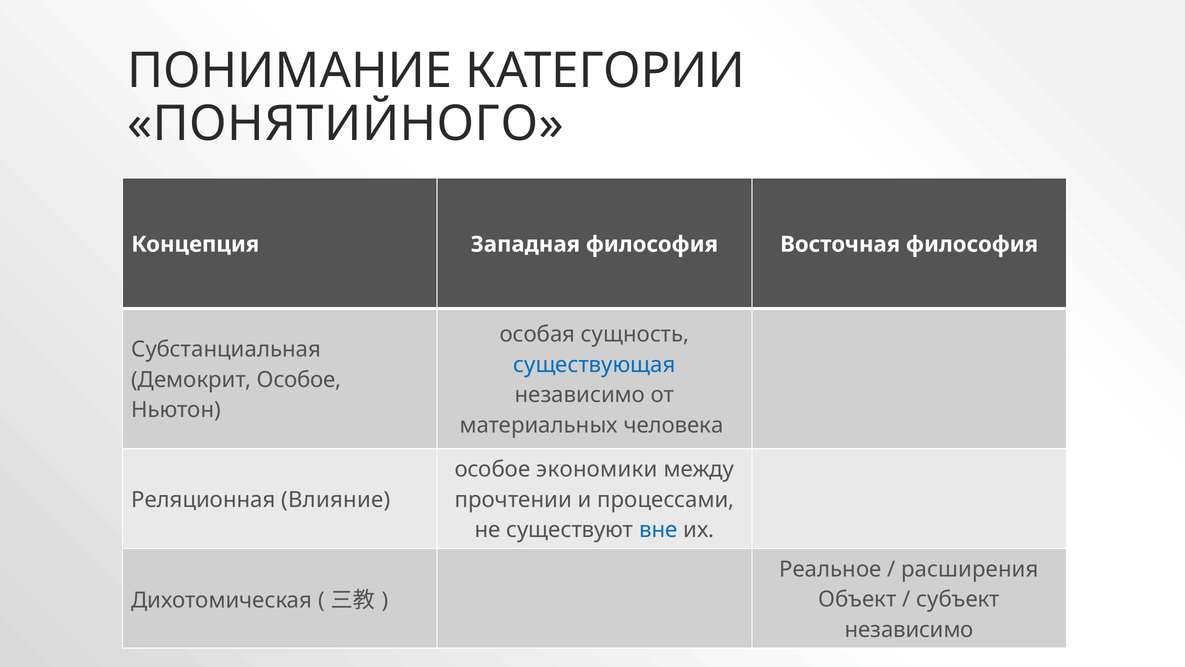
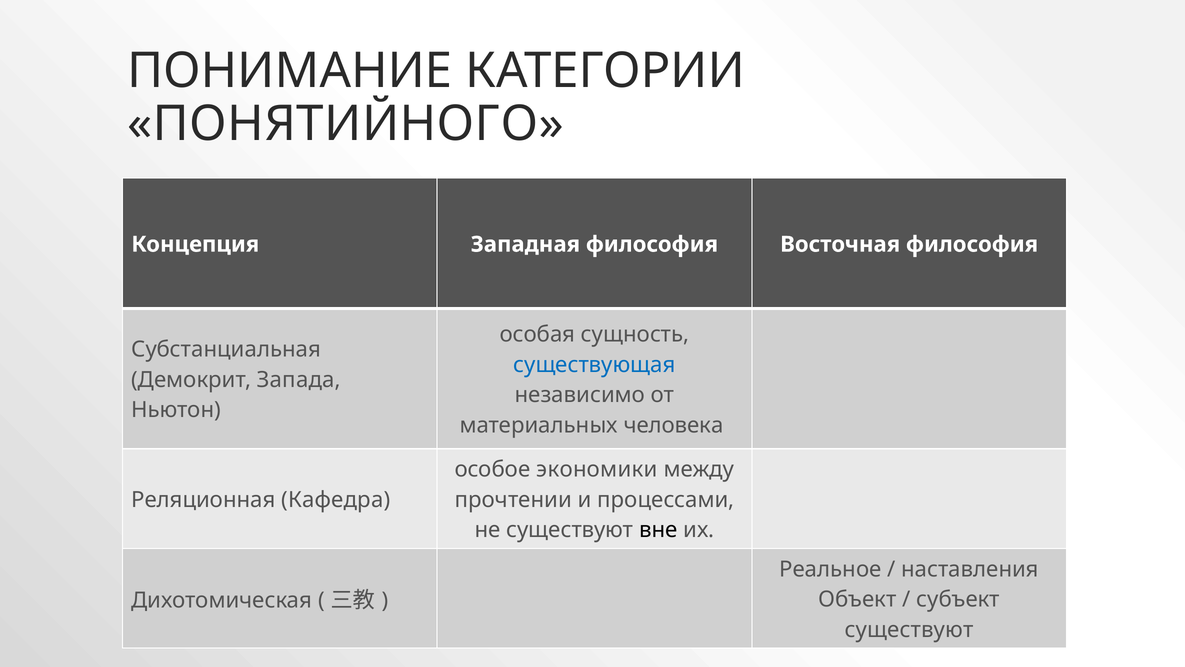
Демокрит Особое: Особое -> Запада (299, 380)
Влияние: Влияние -> Кафедра (336, 500)
вне colour: blue -> black (658, 530)
расширения: расширения -> наставления (970, 569)
независимо: независимо -> существуют (909, 630)
